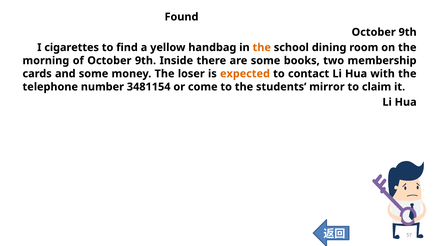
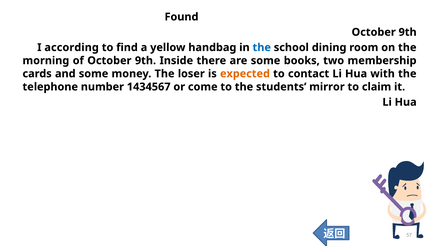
cigarettes: cigarettes -> according (72, 47)
the colour: orange -> blue (262, 47)
3481154: 3481154 -> 1434567 (149, 87)
